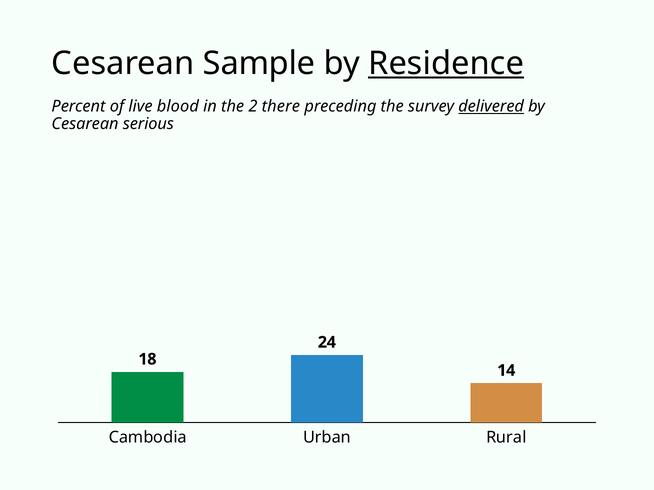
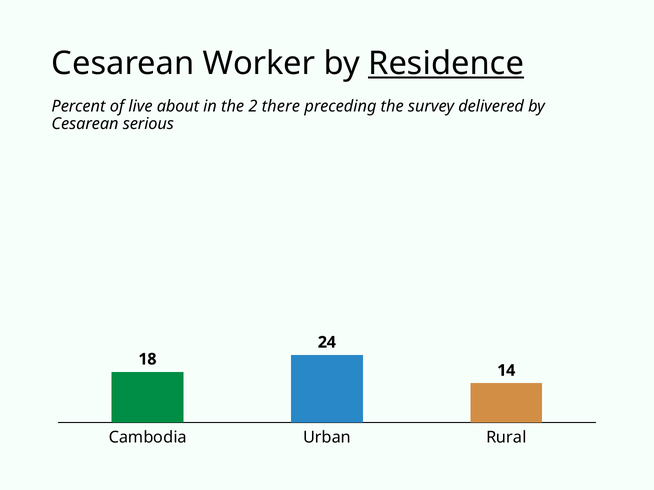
Sample: Sample -> Worker (259, 64)
blood: blood -> about (178, 107)
delivered underline: present -> none (491, 107)
